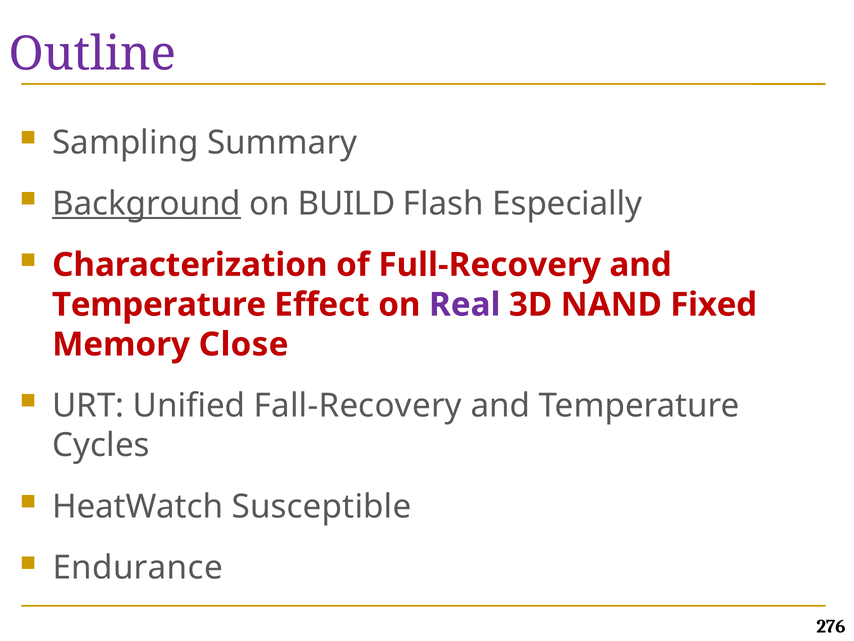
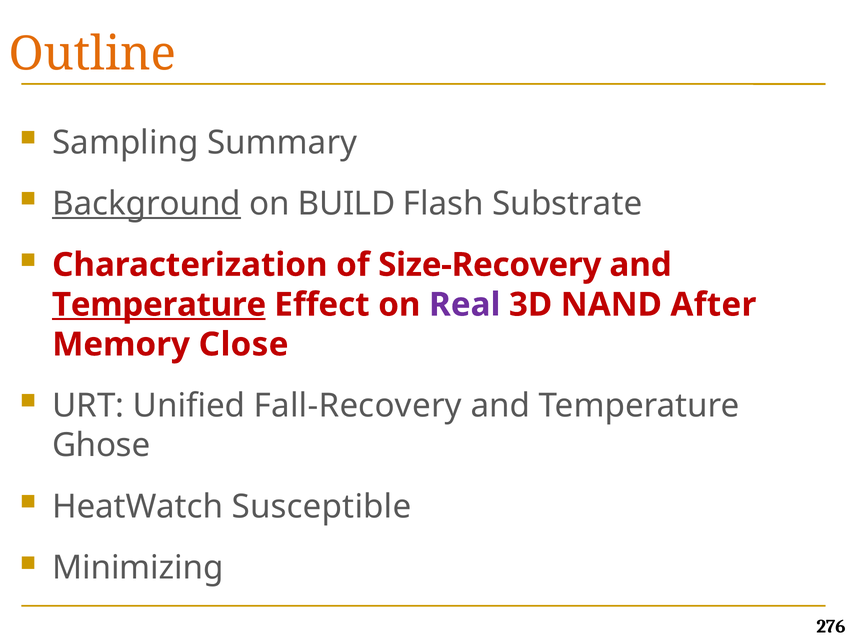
Outline colour: purple -> orange (92, 54)
Especially: Especially -> Substrate (567, 204)
Full-Recovery: Full-Recovery -> Size-Recovery (490, 265)
Temperature underline: none -> present (159, 304)
Fixed: Fixed -> After (713, 304)
Cycles: Cycles -> Ghose (101, 445)
Endurance: Endurance -> Minimizing (138, 567)
